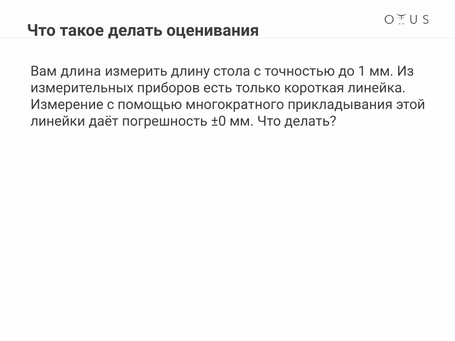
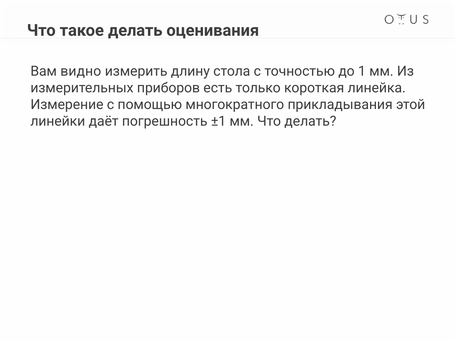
длина: длина -> видно (81, 71)
±0: ±0 -> ±1 (219, 121)
